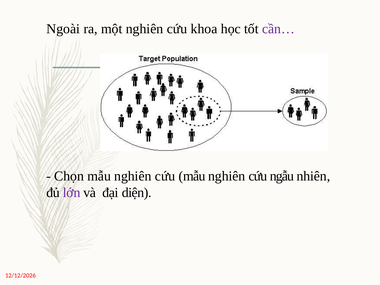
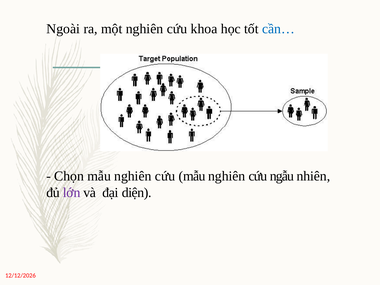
cần… colour: purple -> blue (278, 29)
